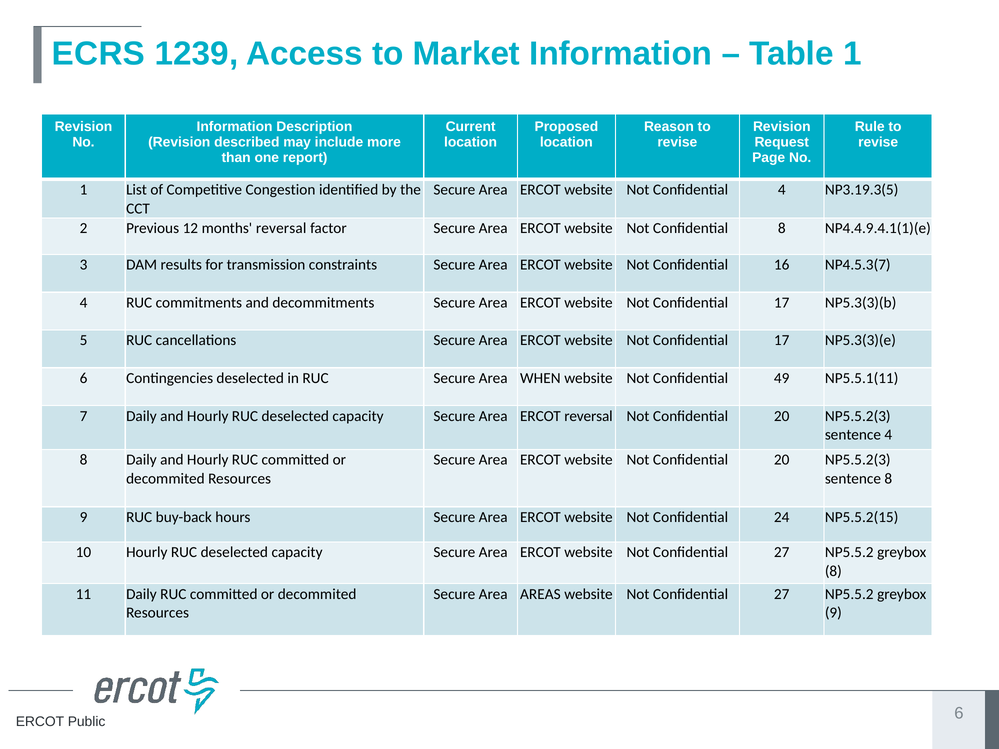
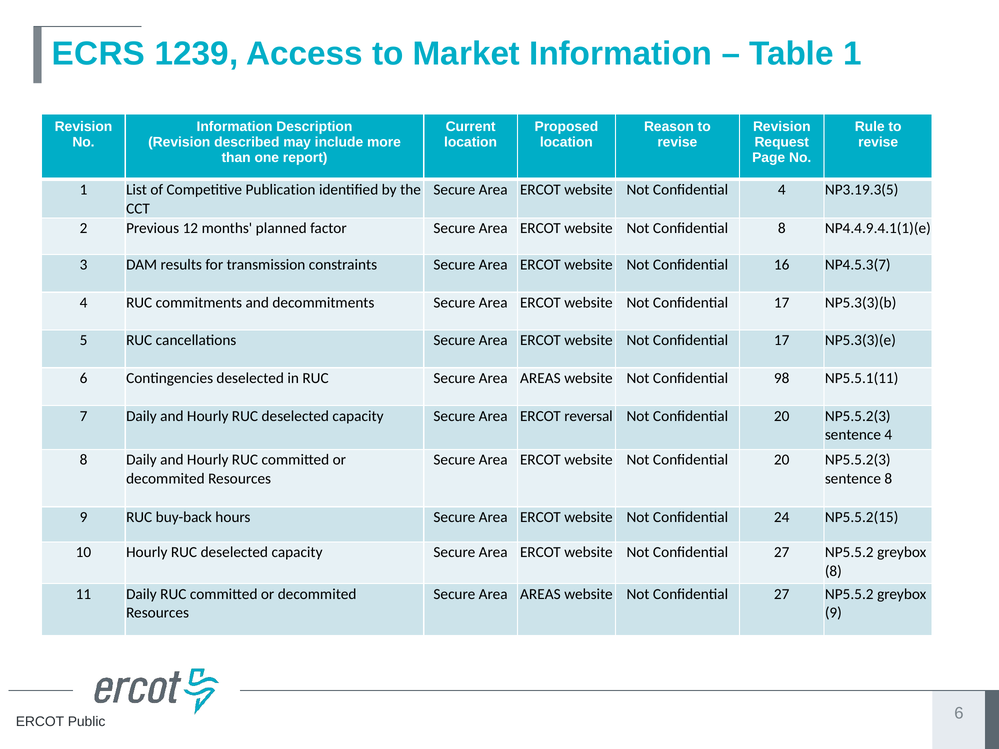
Congestion: Congestion -> Publication (280, 190)
months reversal: reversal -> planned (281, 228)
RUC Secure Area WHEN: WHEN -> AREAS (540, 378)
49: 49 -> 98 (782, 378)
